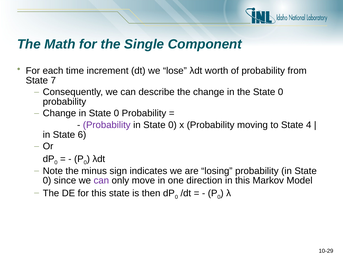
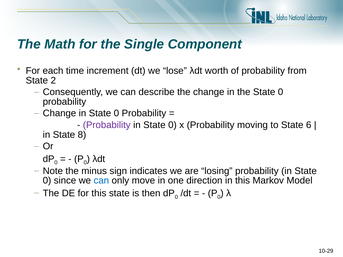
7: 7 -> 2 (53, 80)
4: 4 -> 6 (309, 125)
6: 6 -> 8 (82, 135)
can colour: purple -> blue (101, 181)
